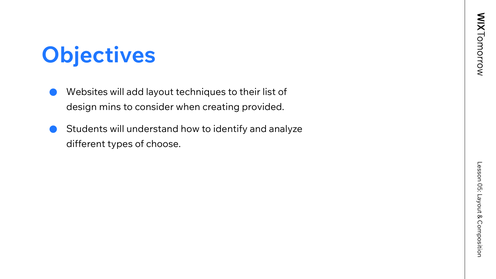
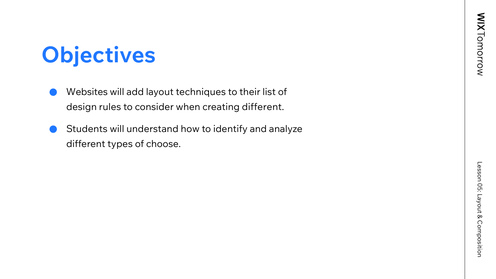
mins: mins -> rules (110, 107)
creating provided: provided -> different (263, 107)
